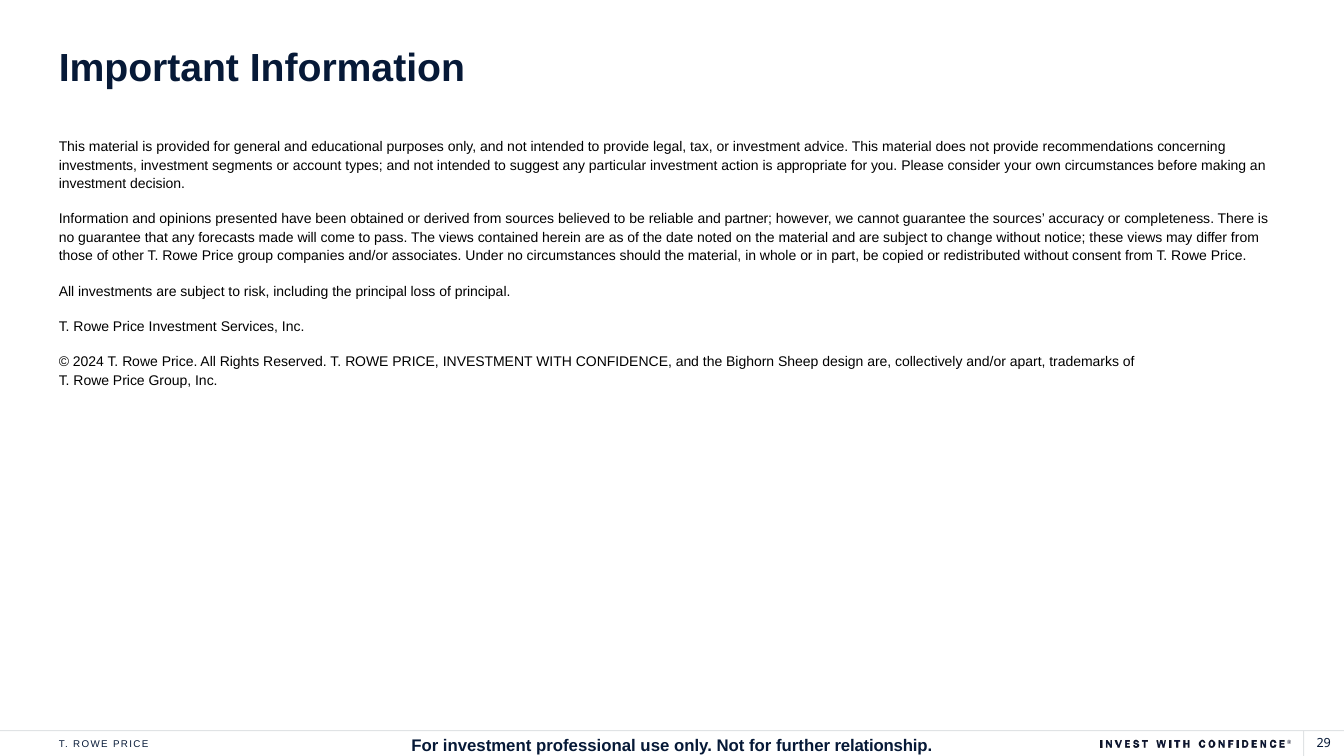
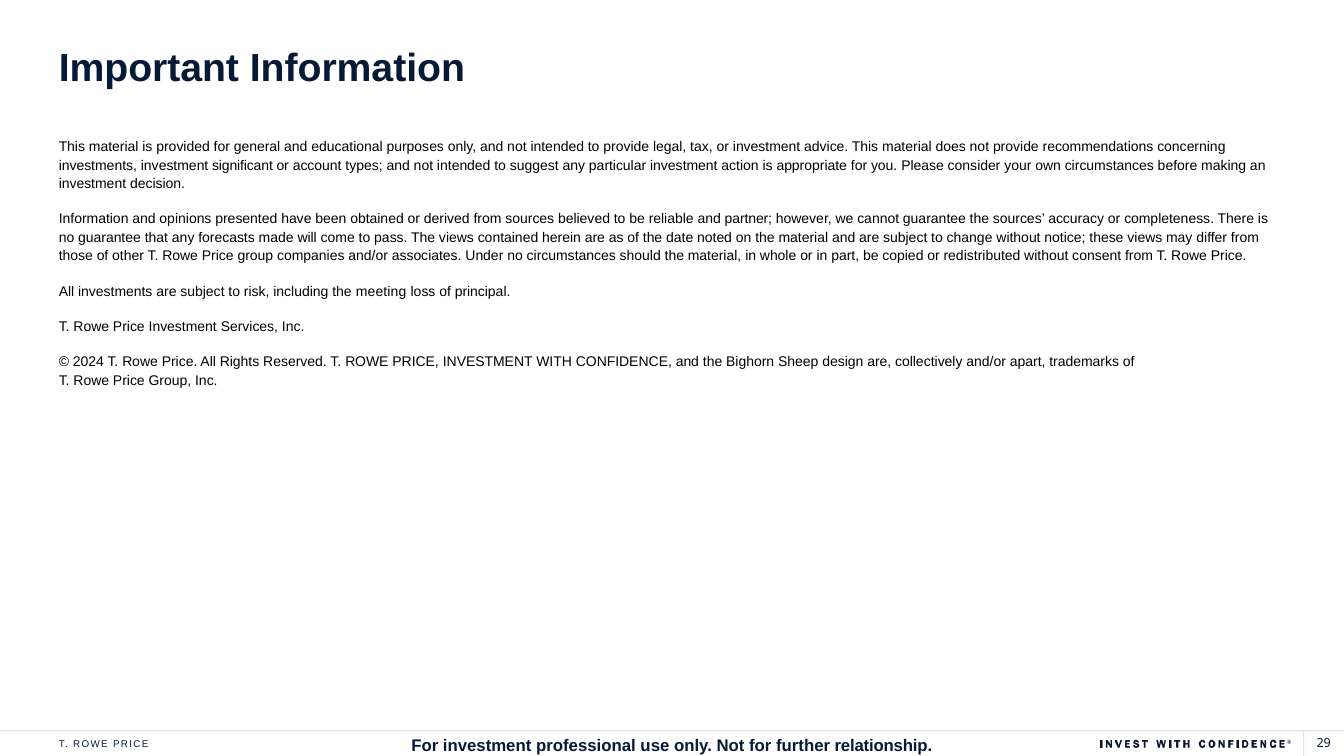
segments: segments -> significant (242, 166)
the principal: principal -> meeting (381, 292)
